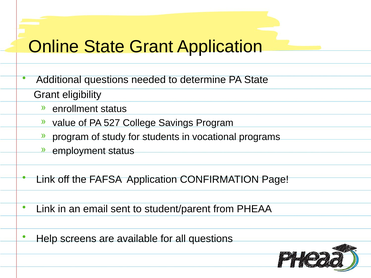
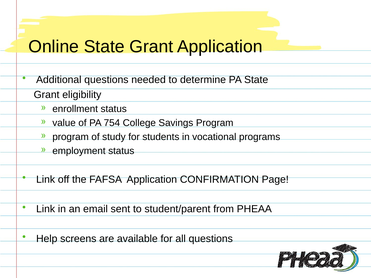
527: 527 -> 754 (112, 123)
